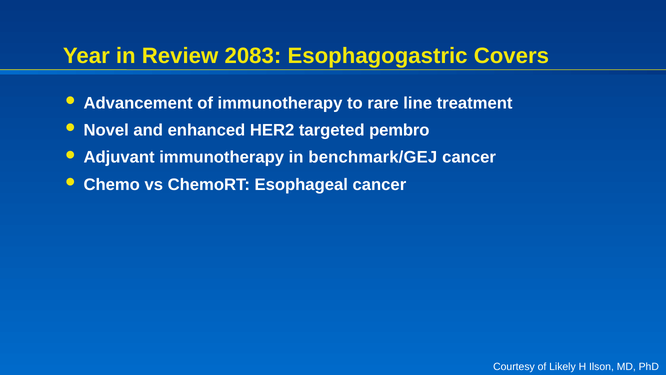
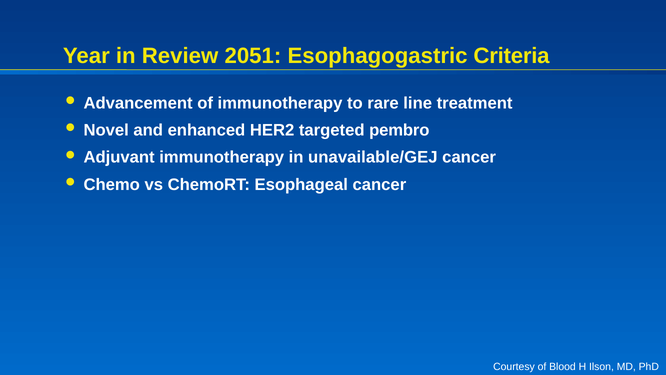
2083: 2083 -> 2051 (253, 56)
Covers: Covers -> Criteria (512, 56)
benchmark/GEJ: benchmark/GEJ -> unavailable/GEJ (373, 157)
Likely: Likely -> Blood (562, 366)
